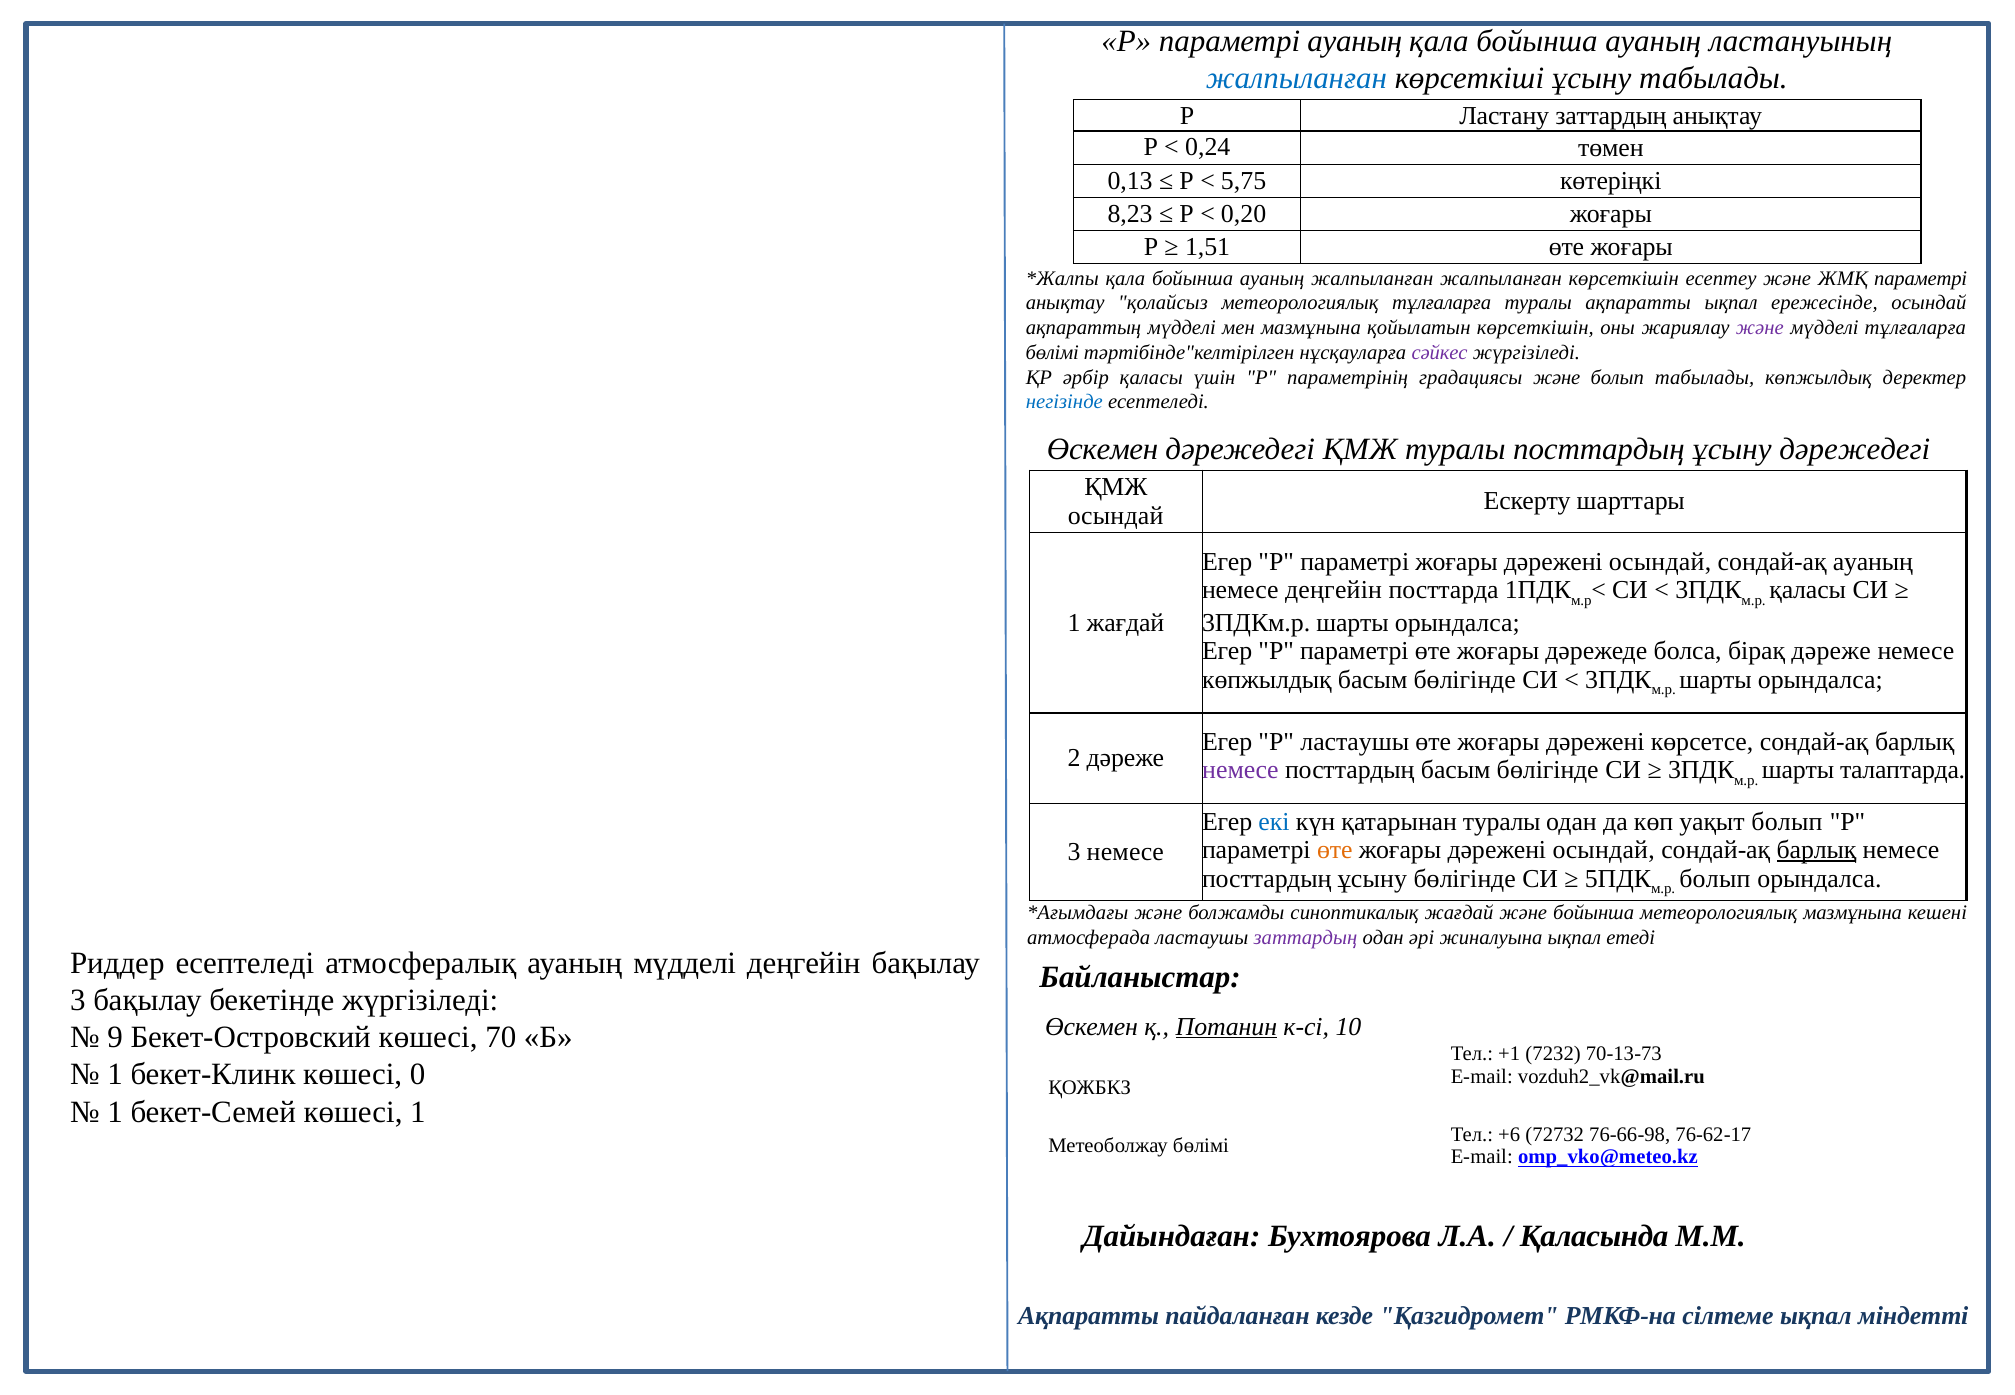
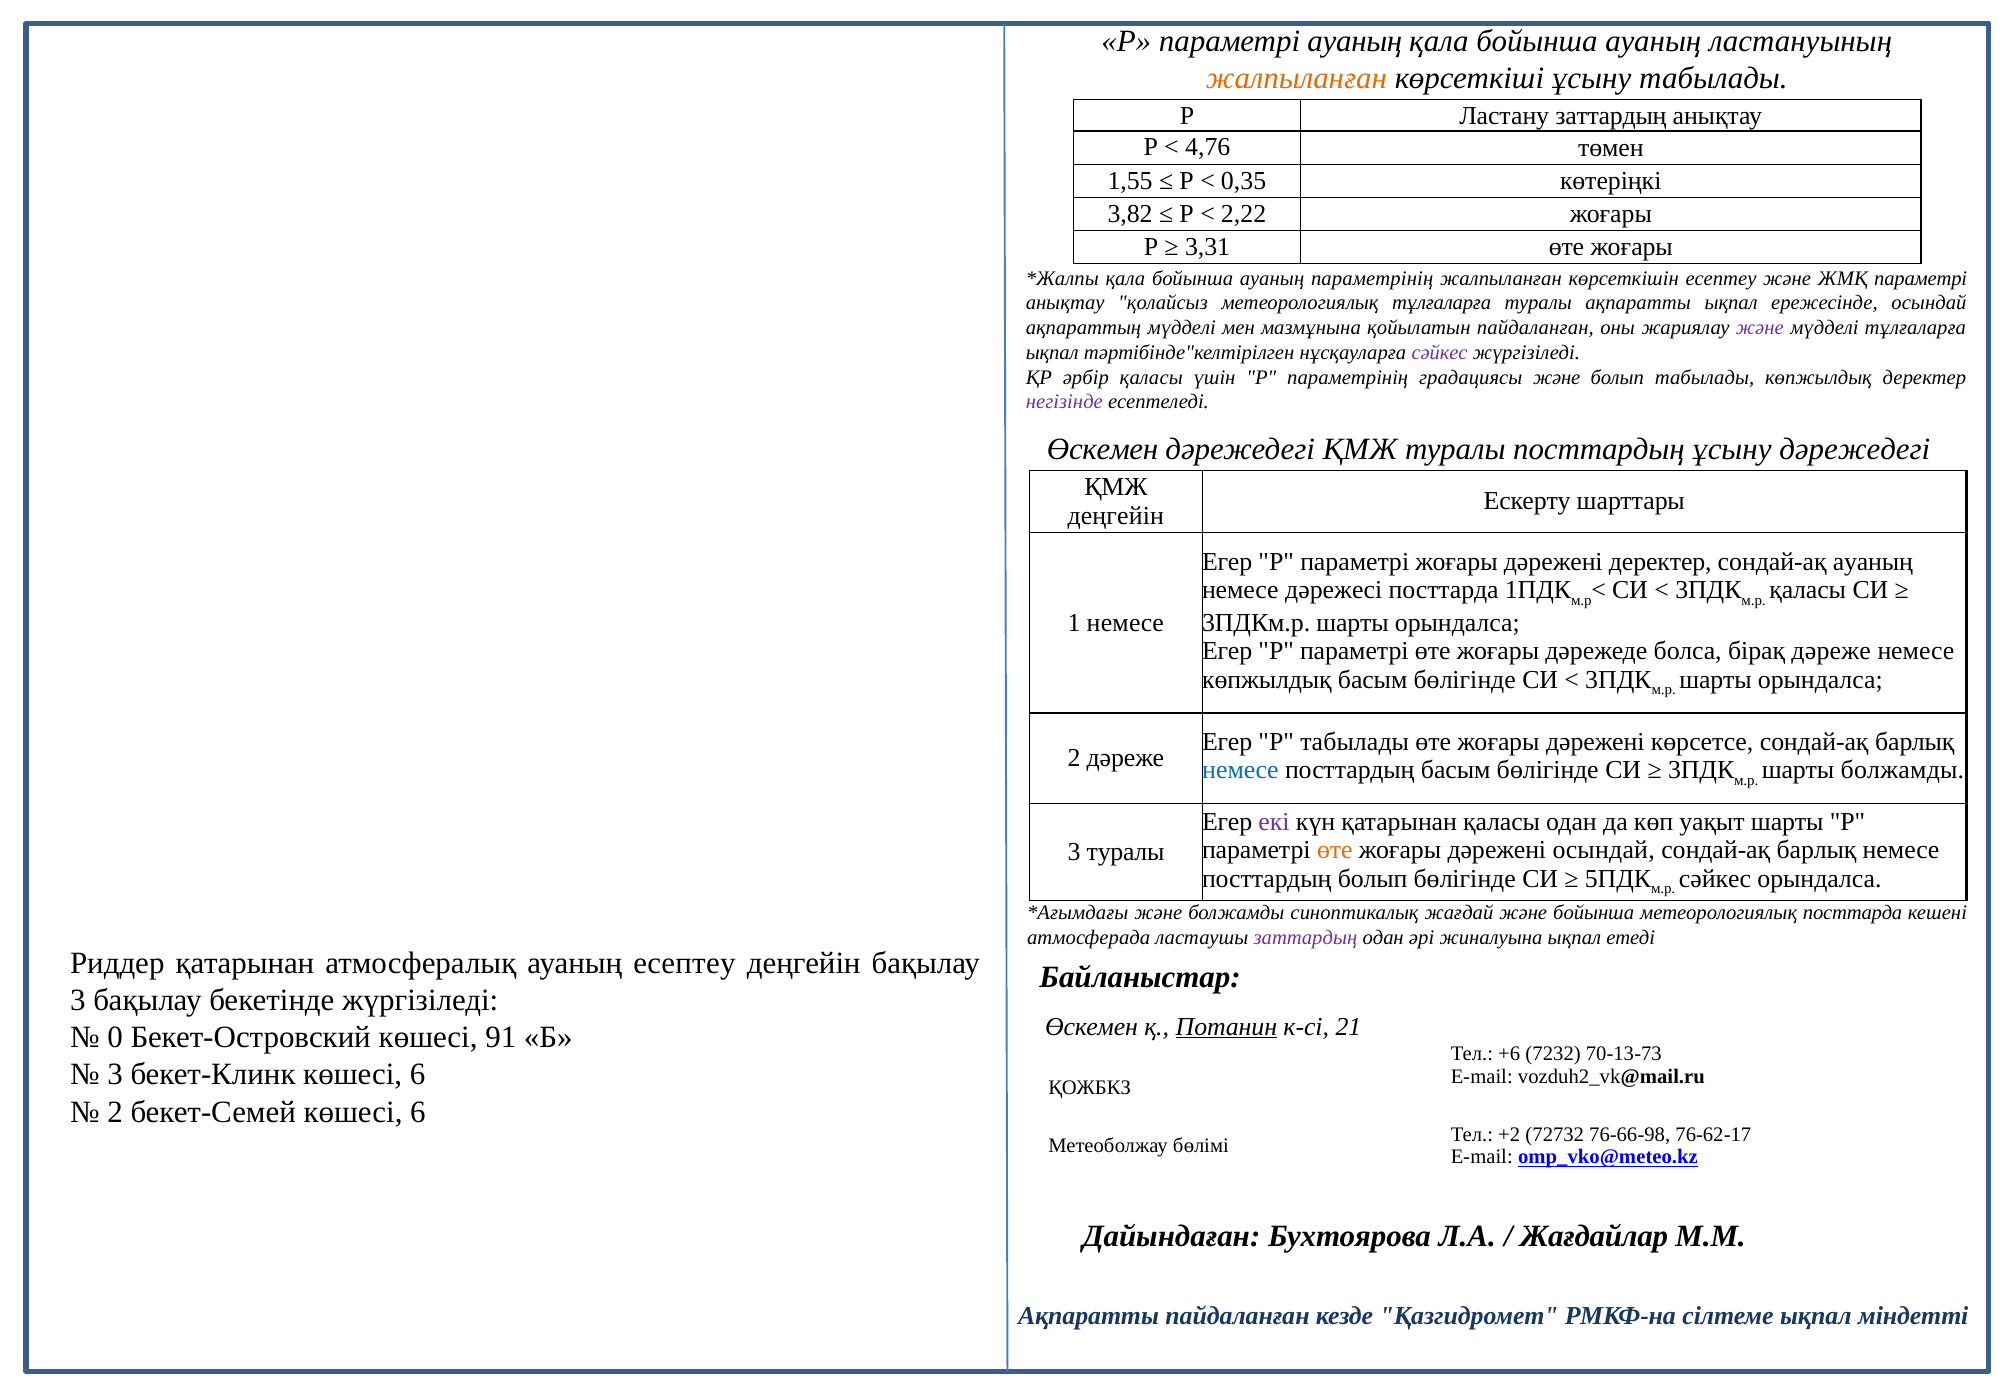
жалпыланған colour: blue -> orange (1296, 79)
0,24: 0,24 -> 4,76 (1208, 147)
0,13: 0,13 -> 1,55 (1130, 181)
5,75: 5,75 -> 0,35 (1244, 181)
8,23: 8,23 -> 3,82 (1130, 214)
0,20: 0,20 -> 2,22 (1244, 214)
1,51: 1,51 -> 3,31 (1208, 247)
ауаның жалпыланған: жалпыланған -> параметрінің (1372, 278)
қойылатын көрсеткішін: көрсеткішін -> пайдаланған (1535, 328)
бөлімі: бөлімі -> ықпал (1052, 352)
негізінде colour: blue -> purple (1064, 402)
осындай: осындай -> деңгейін (1116, 516)
параметрі жоғары дәрежені осындай: осындай -> деректер (1660, 562)
немесе деңгейін: деңгейін -> дәрежесі (1334, 590)
1 жағдай: жағдай -> немесе (1125, 623)
Р ластаушы: ластаушы -> табылады (1355, 742)
немесе colour: purple -> blue (1240, 770)
шарты талаптарда: талаптарда -> болжамды (1902, 770)
екі colour: blue -> purple (1274, 822)
қатарынан туралы: туралы -> қаласы (1502, 822)
уақыт болып: болып -> шарты (1787, 822)
барлық underline: present -> none (1817, 850)
3 немесе: немесе -> туралы (1126, 852)
ұсыну: ұсыну -> болып (1373, 879)
болып: болып -> сәйкес (1715, 879)
метеорологиялық мазмұнына: мазмұнына -> посттарда (1853, 913)
Риддер есептеледі: есептеледі -> қатарынан (245, 963)
ауаның мүдделі: мүдделі -> есептеу (684, 963)
10: 10 -> 21 (1348, 1027)
9: 9 -> 0 (115, 1037)
70: 70 -> 91 (501, 1037)
+1: +1 -> +6 (1509, 1054)
1: 1 -> 3 (115, 1075)
бекет-Клинк көшесі 0: 0 -> 6 (418, 1075)
1: 1 -> 2 (115, 1112)
бекет-Семей көшесі 1: 1 -> 6 (418, 1112)
+6: +6 -> +2 (1509, 1134)
Қаласында: Қаласында -> Жағдайлар (1594, 1236)
